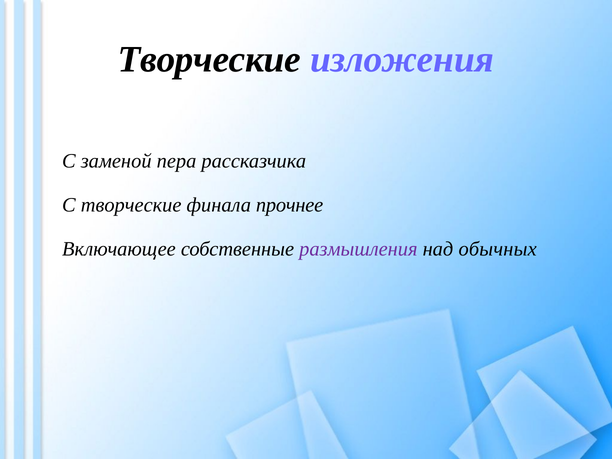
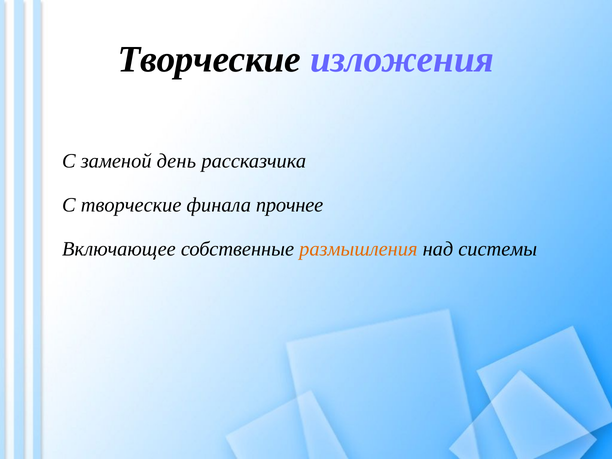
пера: пера -> день (176, 161)
размышления colour: purple -> orange (358, 249)
обычных: обычных -> системы (498, 249)
